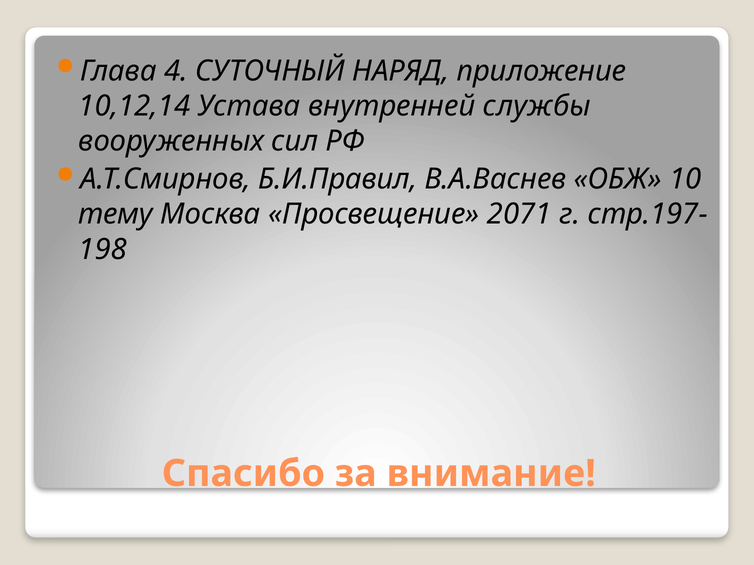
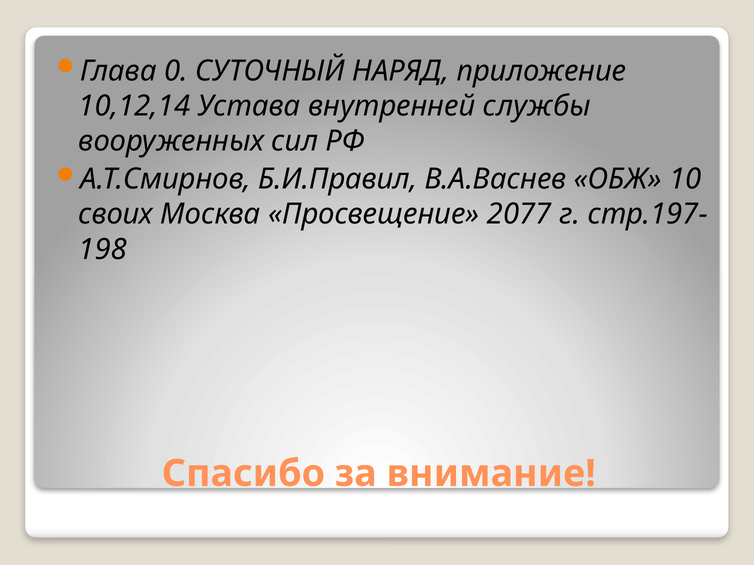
4: 4 -> 0 (176, 71)
тему: тему -> своих (116, 214)
2071: 2071 -> 2077 (519, 214)
